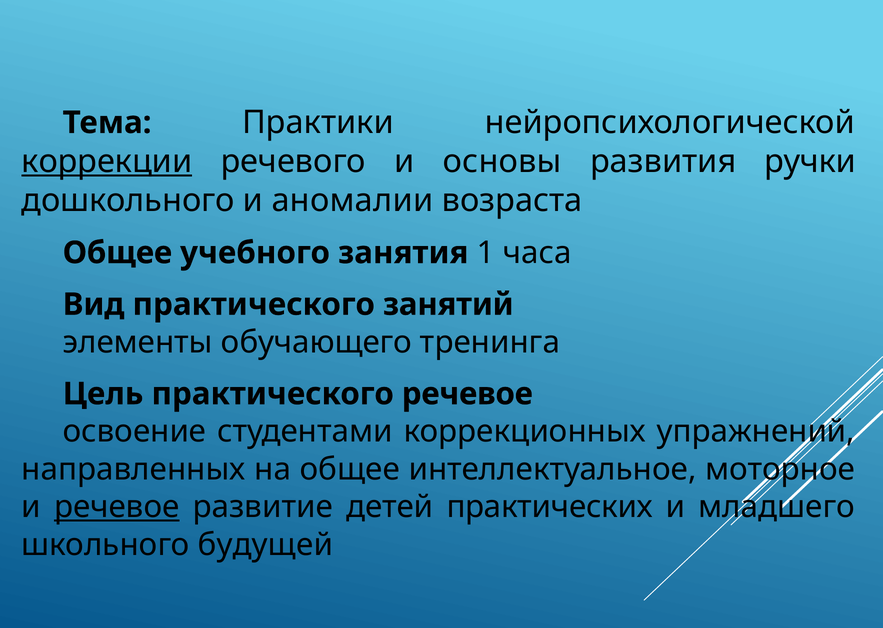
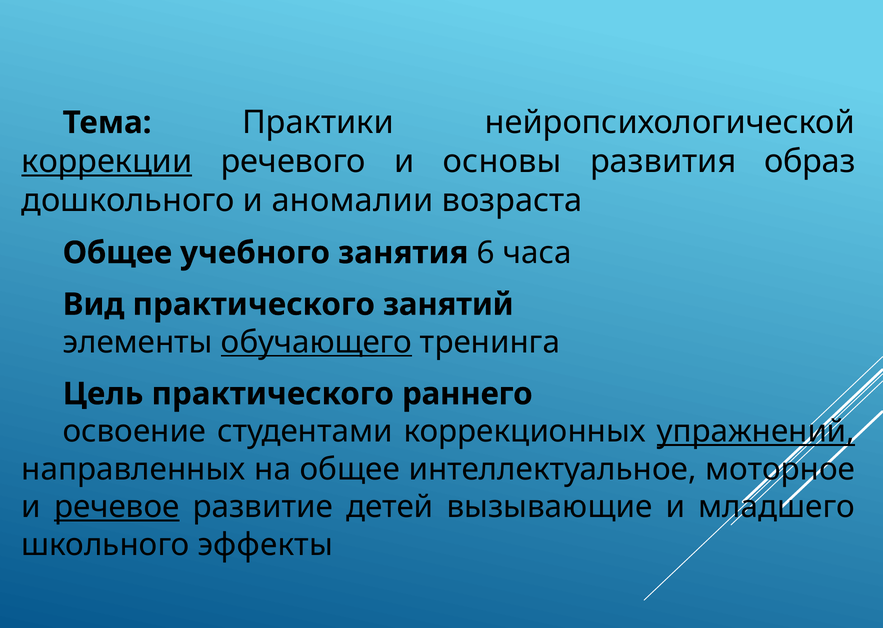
ручки: ручки -> образ (810, 161)
1: 1 -> 6 (486, 253)
обучающего underline: none -> present (316, 342)
практического речевое: речевое -> раннего (467, 394)
упражнений underline: none -> present (756, 431)
практических: практических -> вызывающие (550, 507)
будущей: будущей -> эффекты (265, 544)
